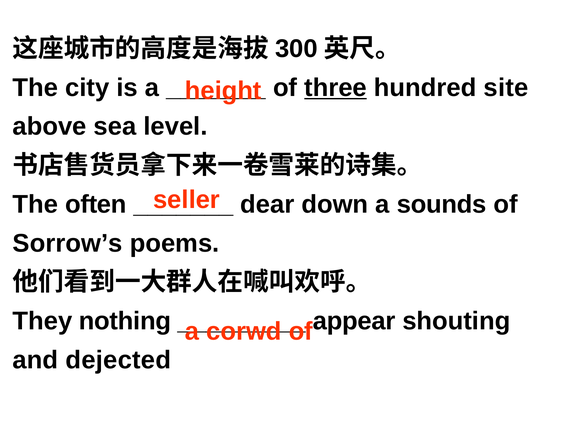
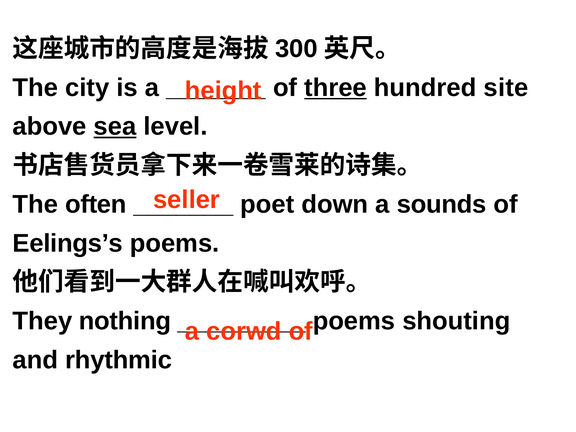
sea underline: none -> present (115, 127)
dear: dear -> poet (267, 204)
Sorrow’s: Sorrow’s -> Eelings’s (68, 243)
appear: appear -> poems (354, 321)
dejected: dejected -> rhythmic (119, 360)
